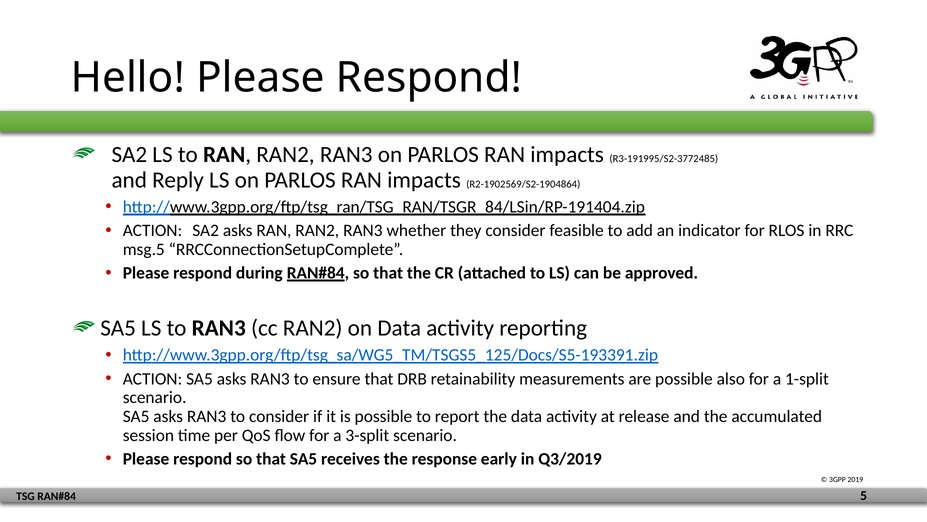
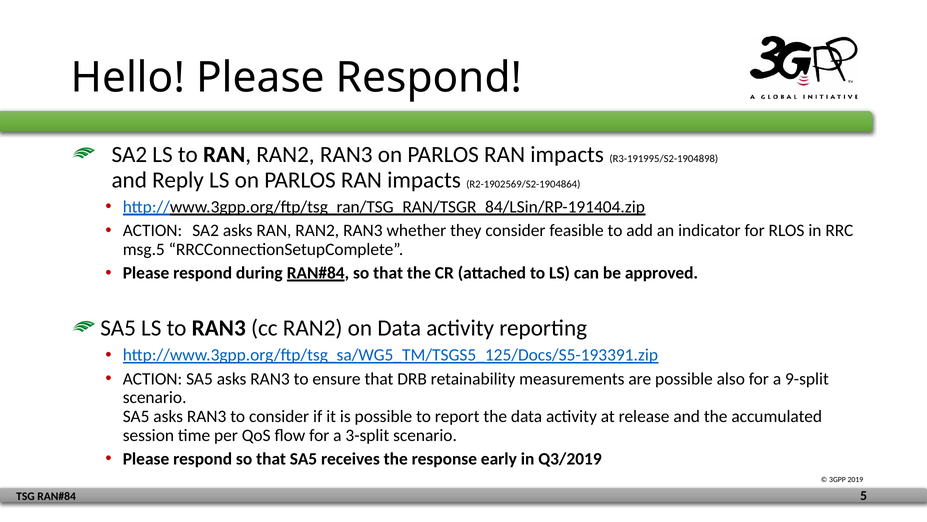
R3-191995/S2-3772485: R3-191995/S2-3772485 -> R3-191995/S2-1904898 (664, 159)
1-split: 1-split -> 9-split (807, 378)
